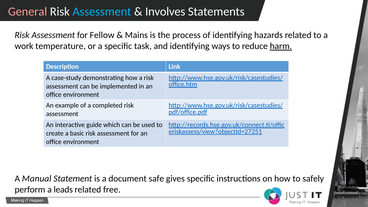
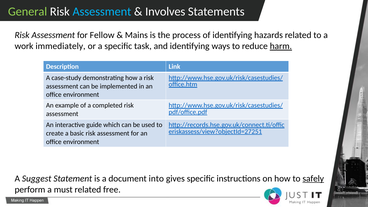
General colour: pink -> light green (28, 12)
temperature: temperature -> immediately (61, 46)
Manual: Manual -> Suggest (37, 179)
safe: safe -> into (156, 179)
safely underline: none -> present (313, 179)
leads: leads -> must (63, 190)
